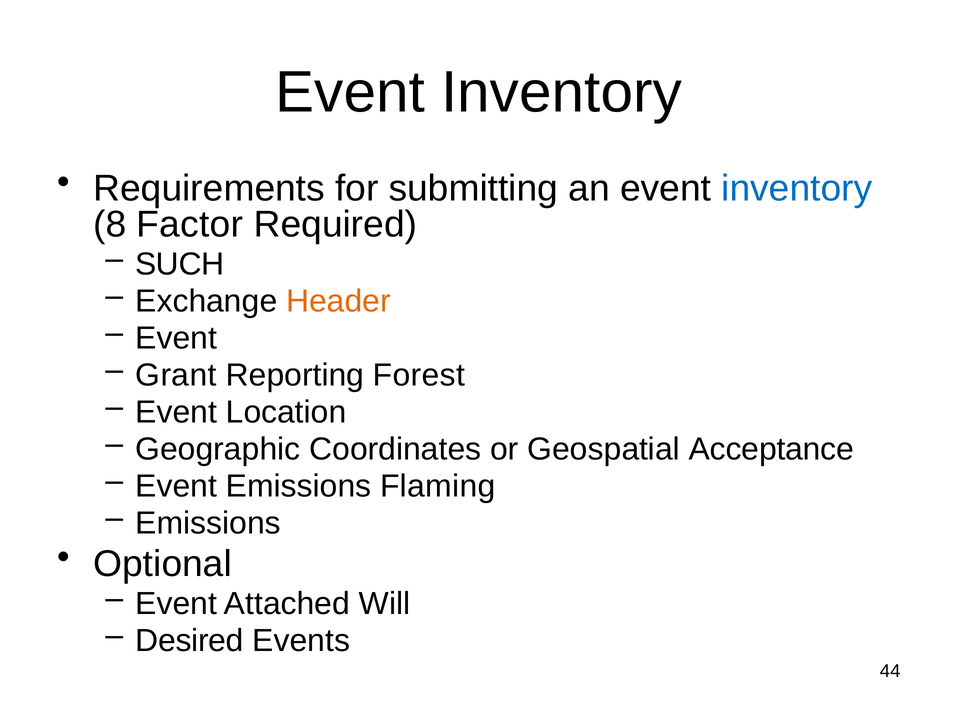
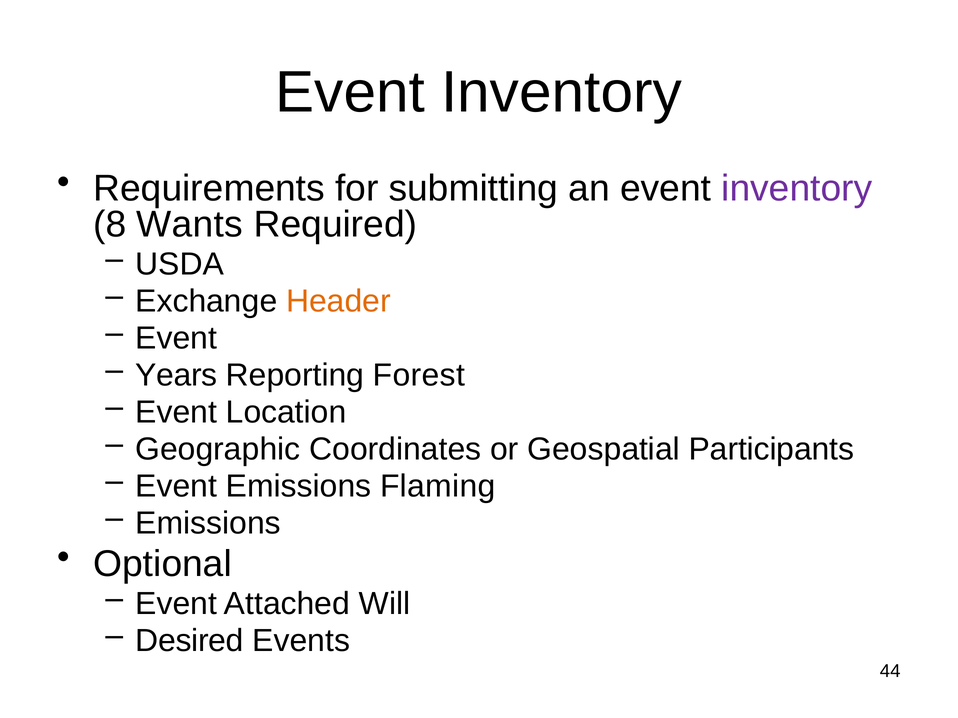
inventory colour: blue -> purple (797, 189)
Factor: Factor -> Wants (190, 225)
SUCH: SUCH -> USDA (180, 264)
Grant: Grant -> Years (176, 375)
Acceptance: Acceptance -> Participants (771, 450)
